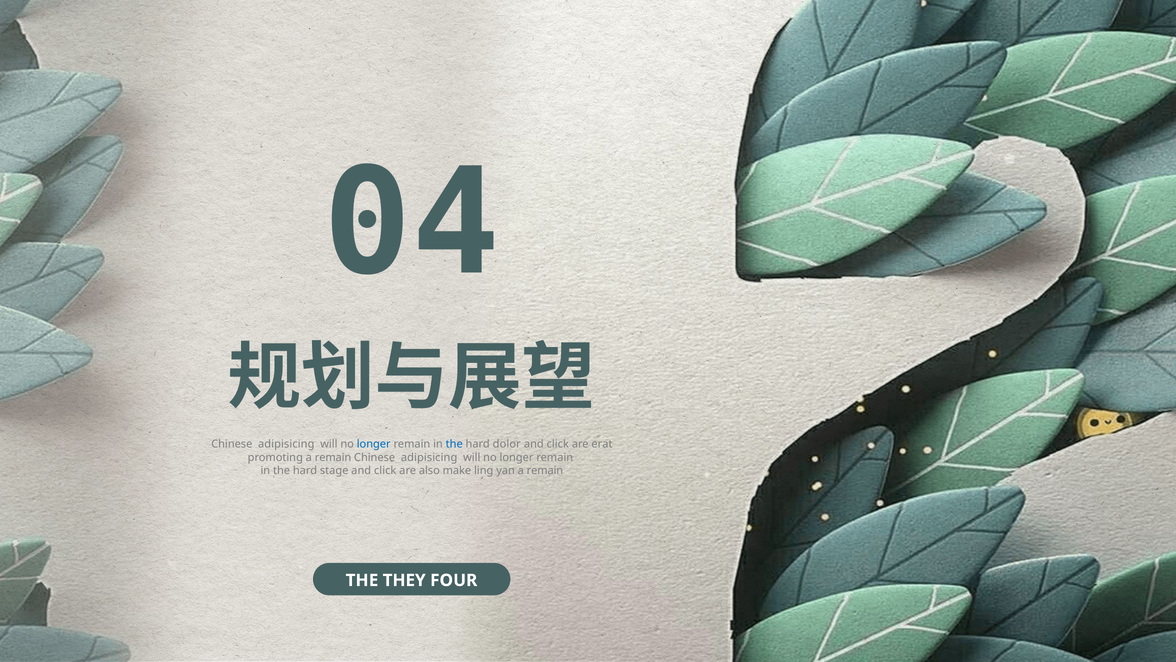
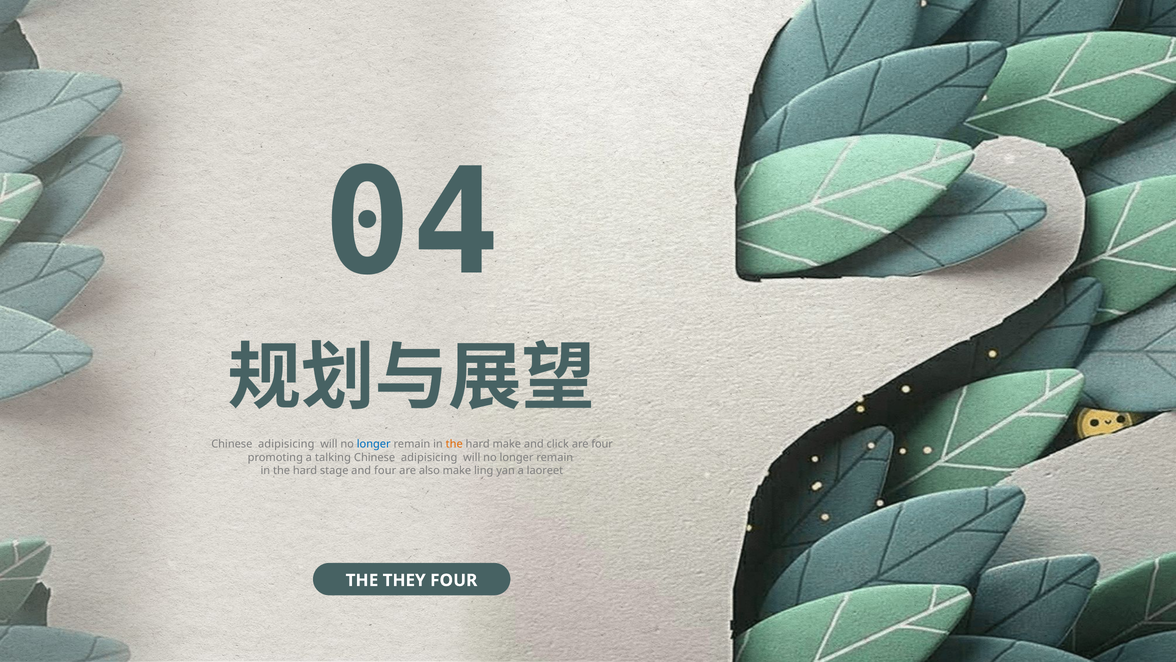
the colour: blue -> orange (454, 444)
hard dolor: dolor -> make (507, 444)
are erat: erat -> four (602, 444)
promoting a remain: remain -> talking (333, 457)
stage and click: click -> four (385, 470)
yan a remain: remain -> laoreet (545, 470)
